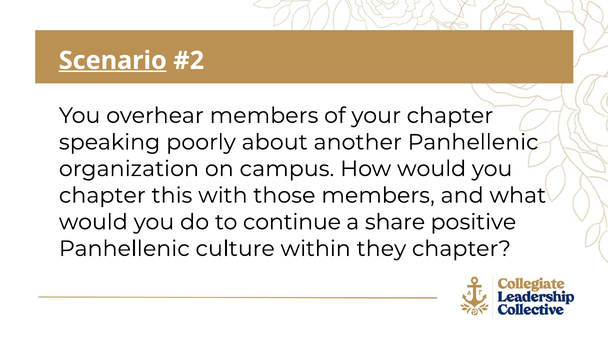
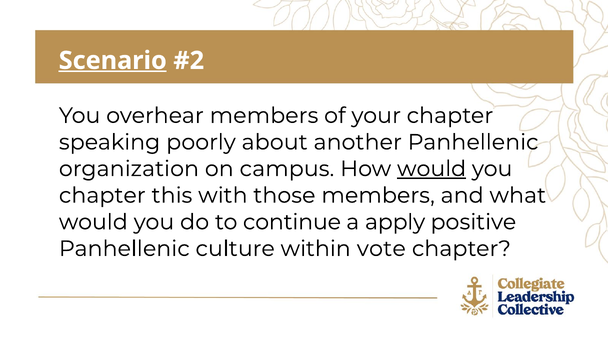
would underline: none -> present (432, 169)
share: share -> apply (395, 222)
they: they -> vote (381, 249)
